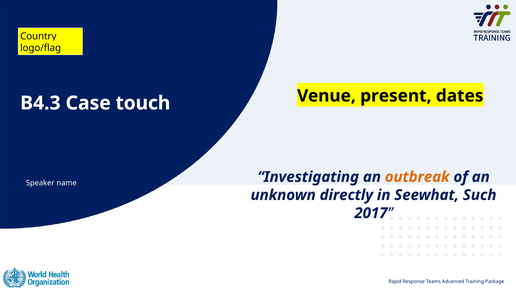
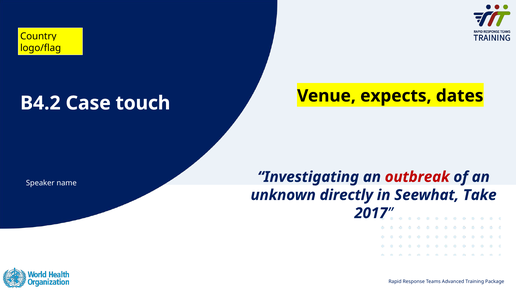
present: present -> expects (396, 96)
B4.3: B4.3 -> B4.2 (40, 103)
outbreak colour: orange -> red (417, 176)
Such: Such -> Take (480, 195)
